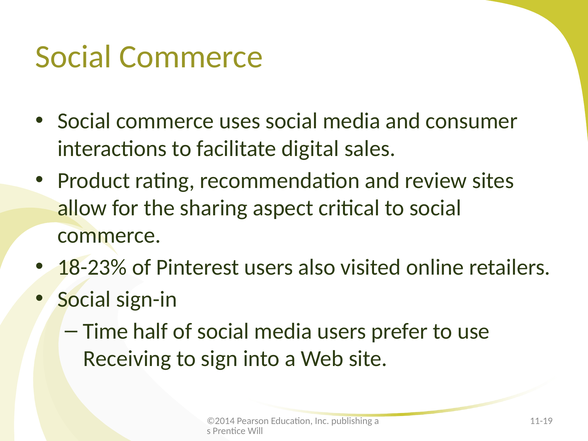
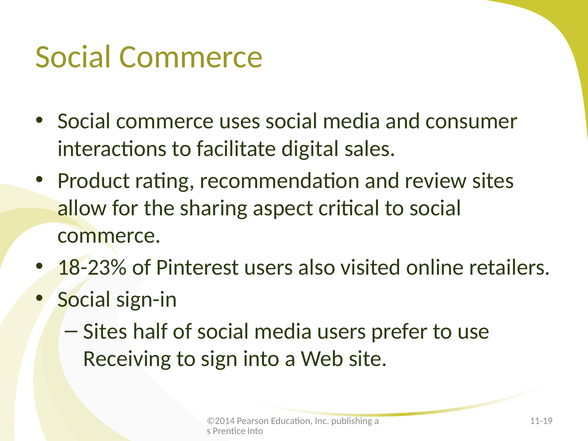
Time: Time -> Sites (105, 331)
Prentice Will: Will -> Into (255, 431)
